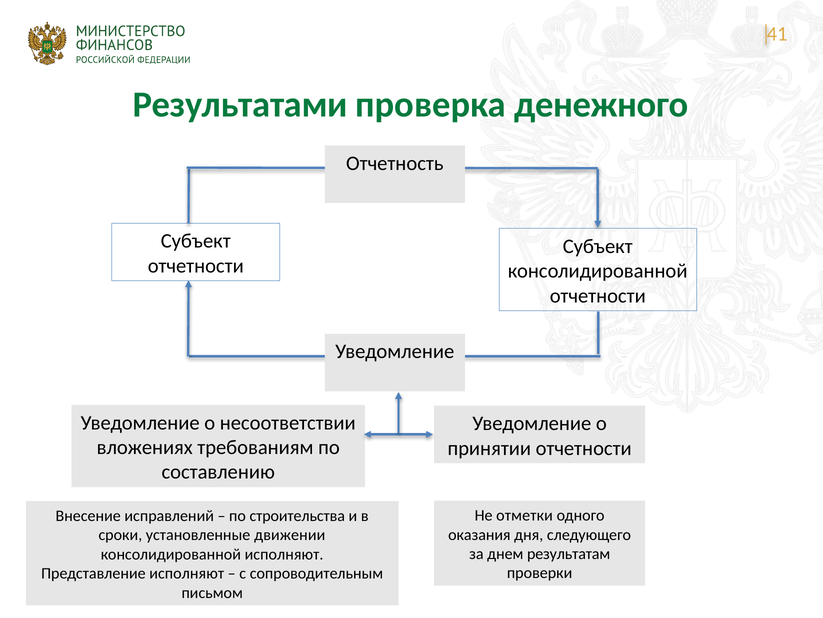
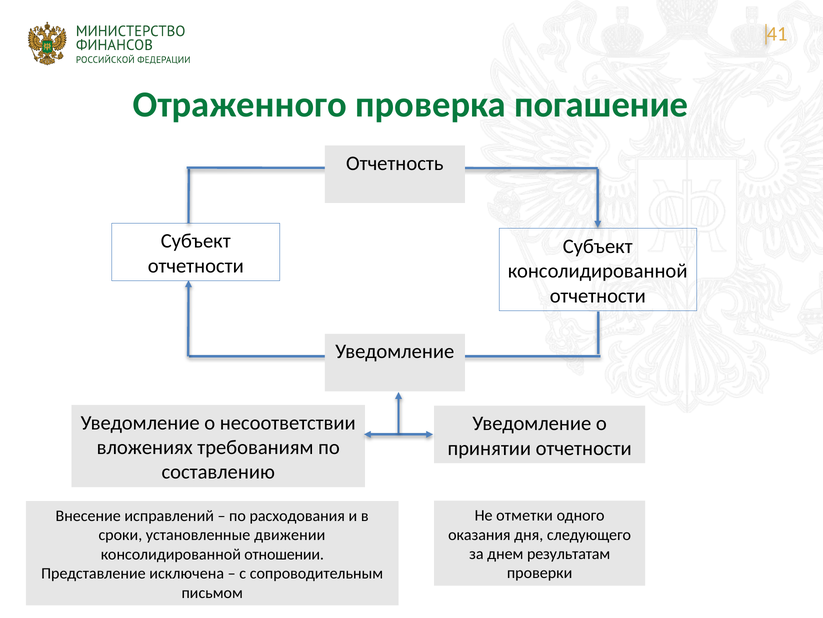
Результатами: Результатами -> Отраженного (240, 105)
денежного: денежного -> погашение (601, 105)
строительства: строительства -> расходования (297, 515)
консолидированной исполняют: исполняют -> отношении (284, 554)
Представление исполняют: исполняют -> исключена (187, 573)
